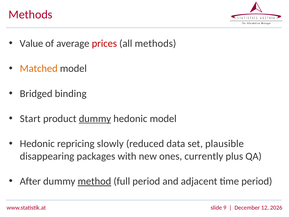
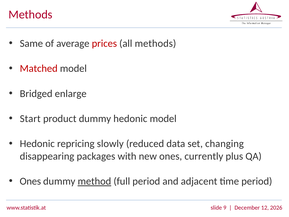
Value: Value -> Same (31, 43)
Matched colour: orange -> red (39, 68)
binding: binding -> enlarge (71, 93)
dummy underline: present -> none (95, 119)
plausible: plausible -> changing (224, 144)
After: After -> Ones (30, 181)
